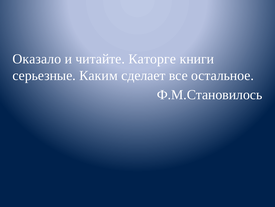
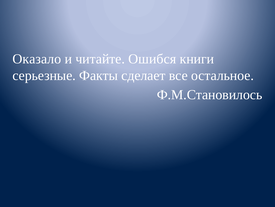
Каторге: Каторге -> Ошибся (152, 59)
Каким: Каким -> Факты (99, 75)
